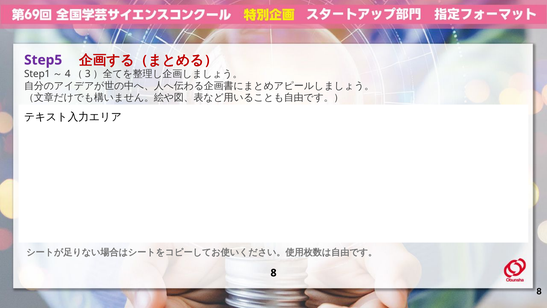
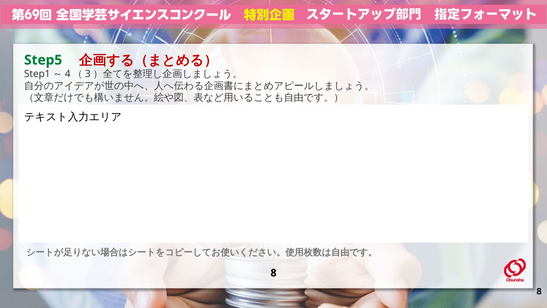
Step5 colour: purple -> green (43, 60)
